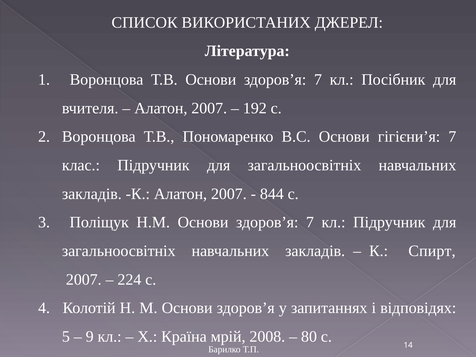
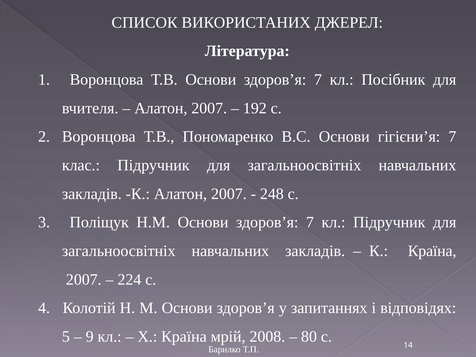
844: 844 -> 248 (272, 194)
К Спирт: Спирт -> Країна (432, 251)
